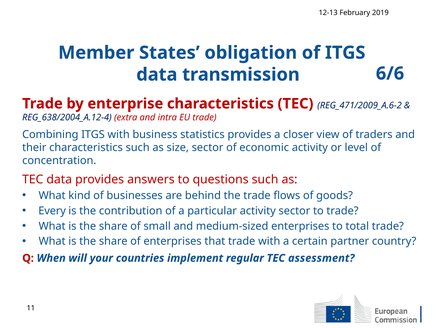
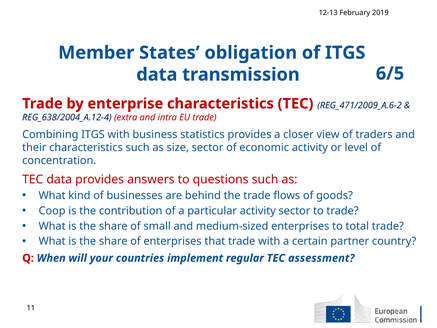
6/6: 6/6 -> 6/5 (390, 73)
Every: Every -> Coop (52, 211)
